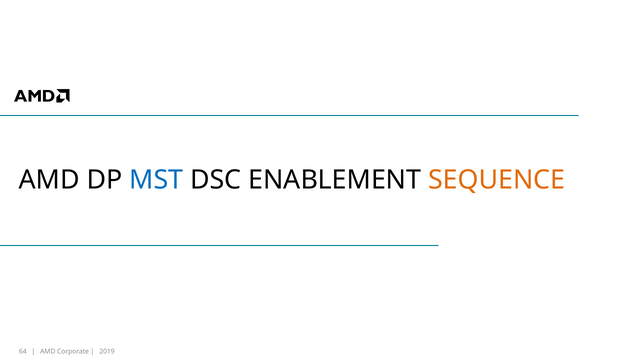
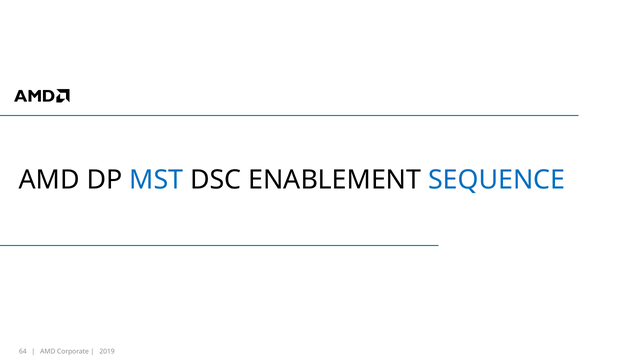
SEQUENCE colour: orange -> blue (497, 180)
